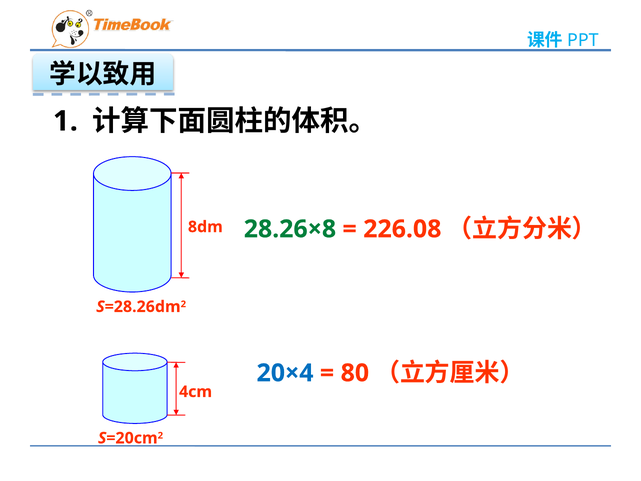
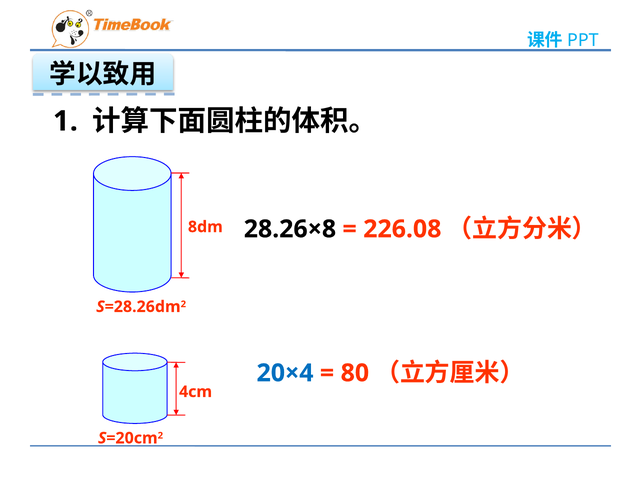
28.26×8 colour: green -> black (290, 229)
